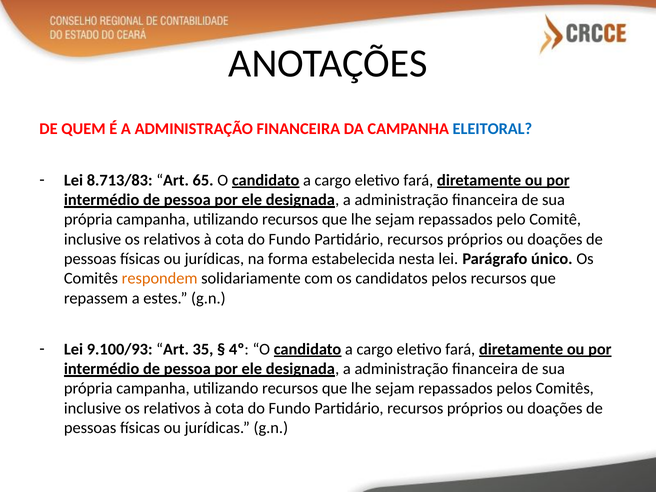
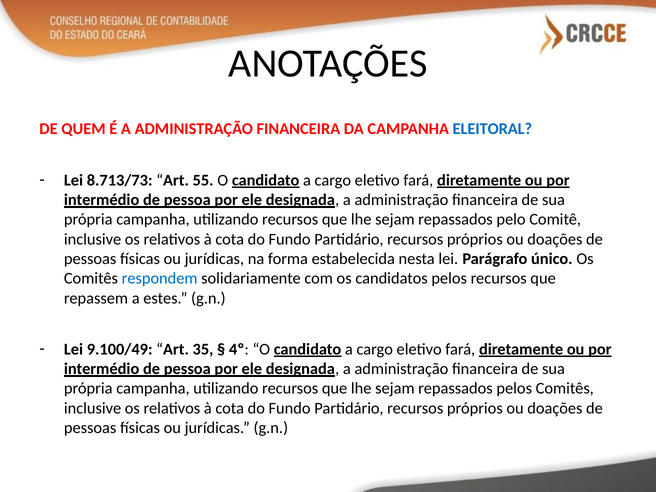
8.713/83: 8.713/83 -> 8.713/73 (120, 180)
65: 65 -> 55 (203, 180)
respondem colour: orange -> blue (160, 279)
9.100/93: 9.100/93 -> 9.100/49 (120, 349)
